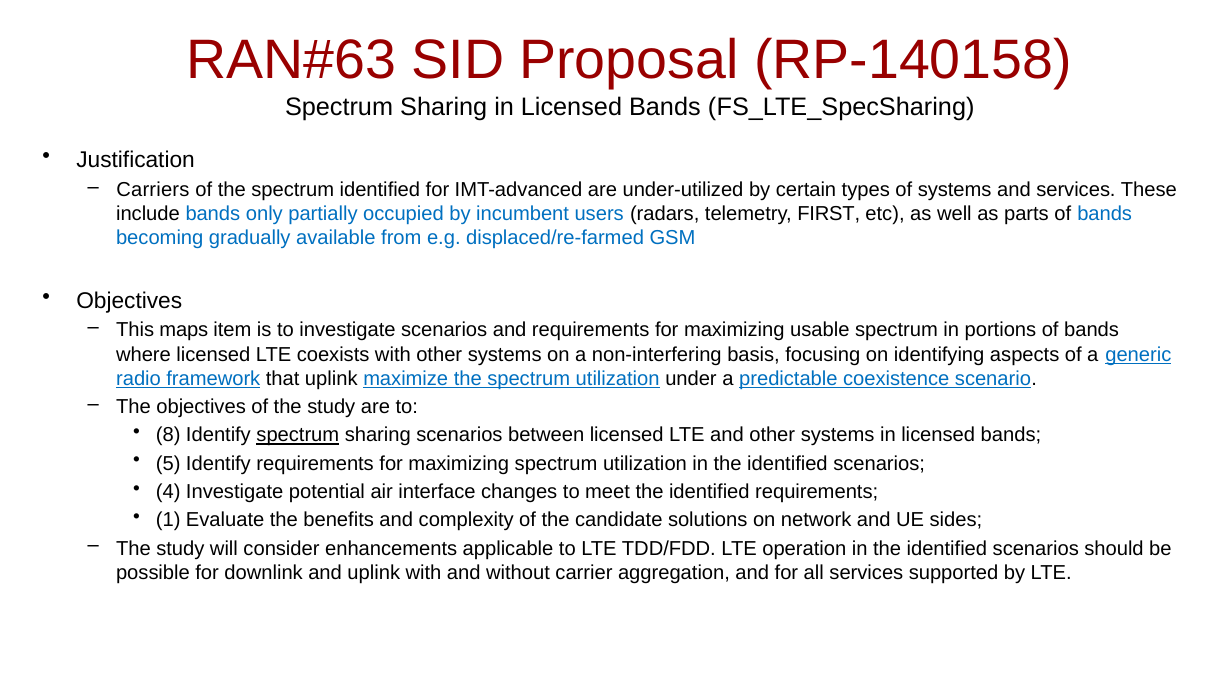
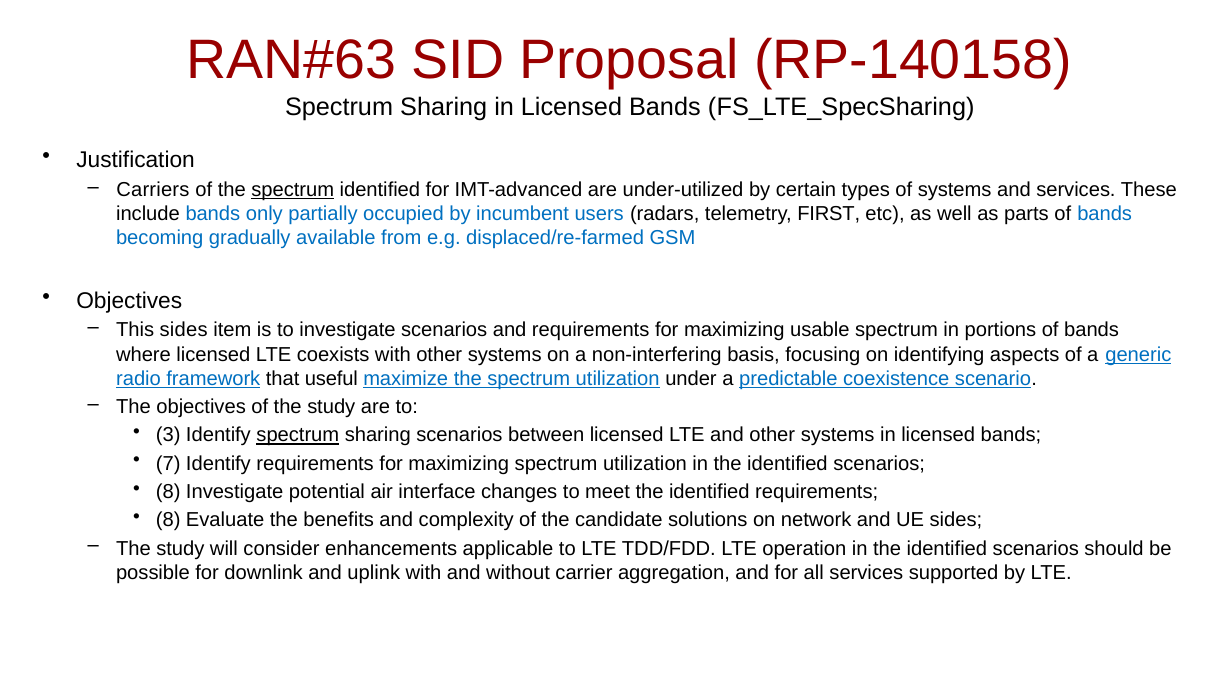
spectrum underline: none -> present (293, 190)
This maps: maps -> sides (184, 330)
that uplink: uplink -> useful (331, 378)
8: 8 -> 3 (168, 435)
5: 5 -> 7 (168, 463)
4: 4 -> 8 (168, 492)
1: 1 -> 8 (168, 520)
